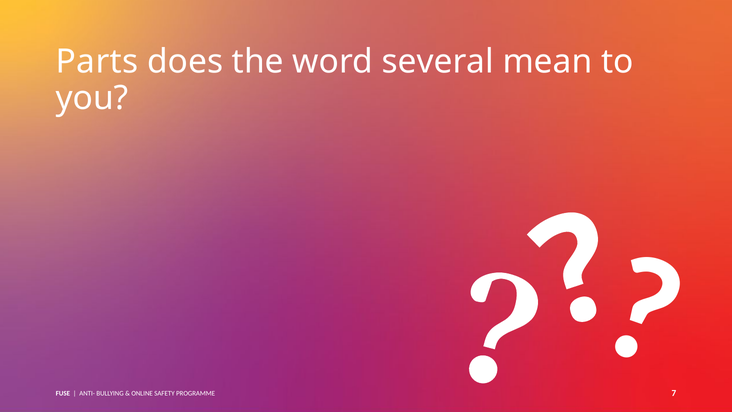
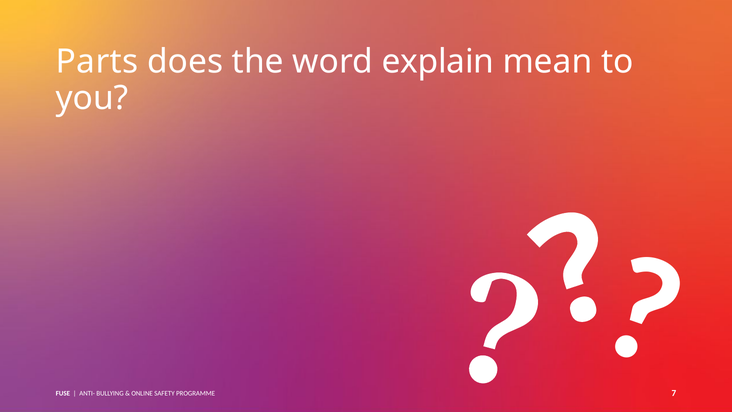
several: several -> explain (438, 62)
